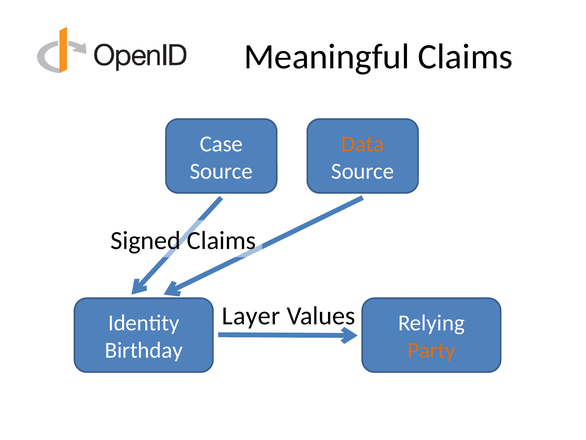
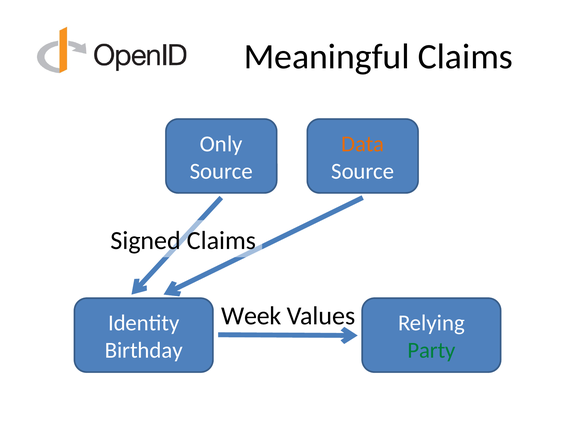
Case: Case -> Only (221, 144)
Layer: Layer -> Week (251, 315)
Party colour: orange -> green (431, 350)
